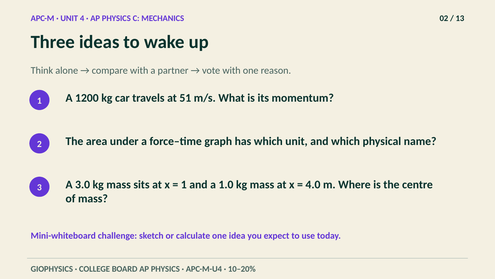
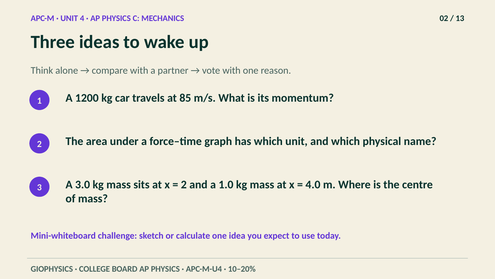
51: 51 -> 85 (185, 98)
1: 1 -> 2 (184, 184)
